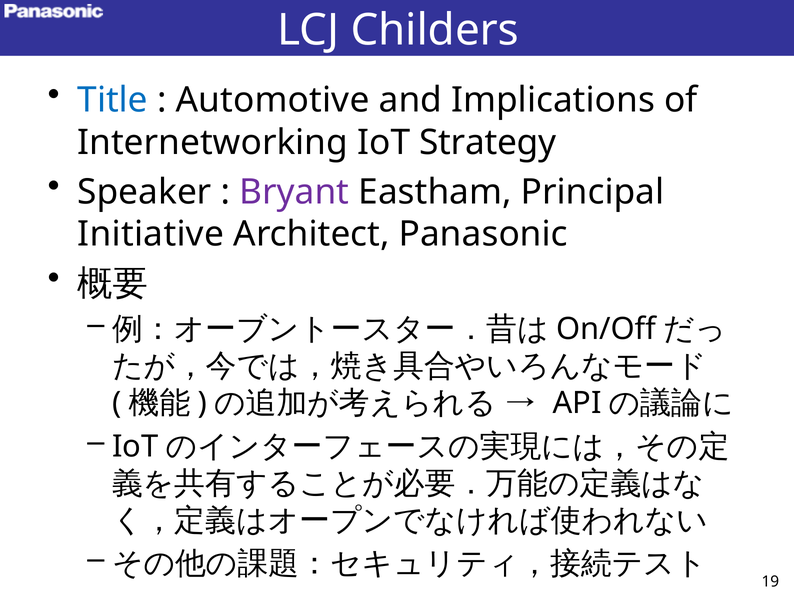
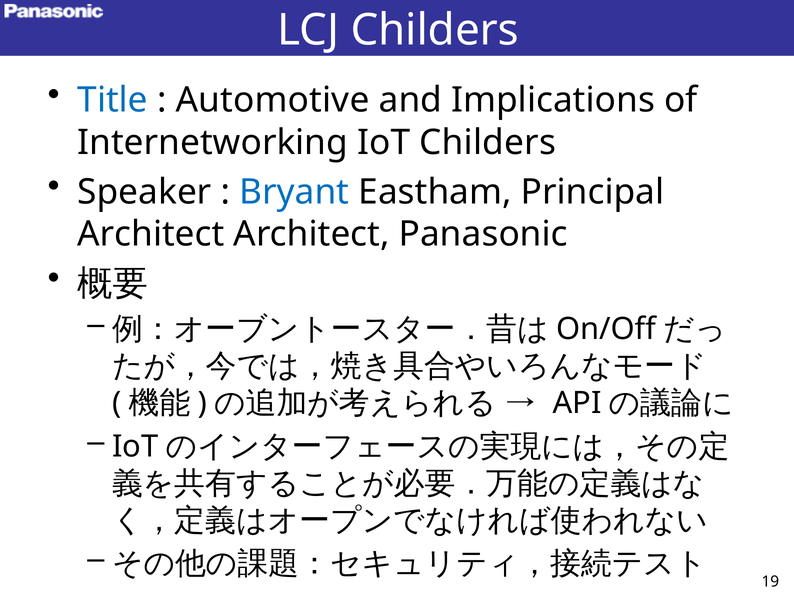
IoT Strategy: Strategy -> Childers (488, 143)
Bryant colour: purple -> blue (294, 192)
Initiative: Initiative -> Architect (151, 234)
